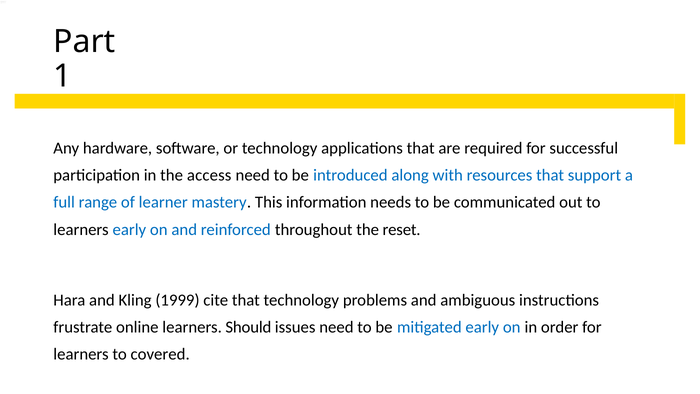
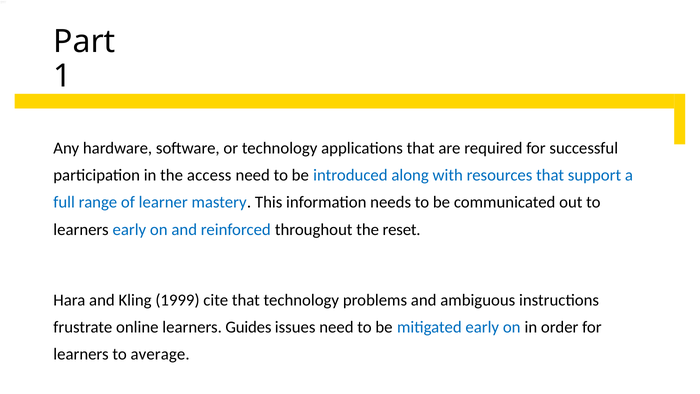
Should: Should -> Guides (248, 327)
covered: covered -> average (160, 354)
